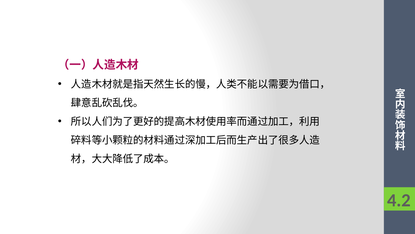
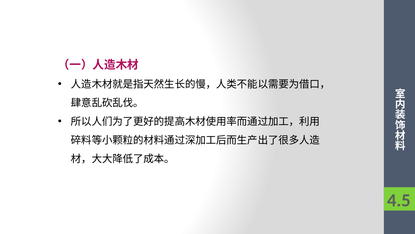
4.2: 4.2 -> 4.5 (399, 200)
